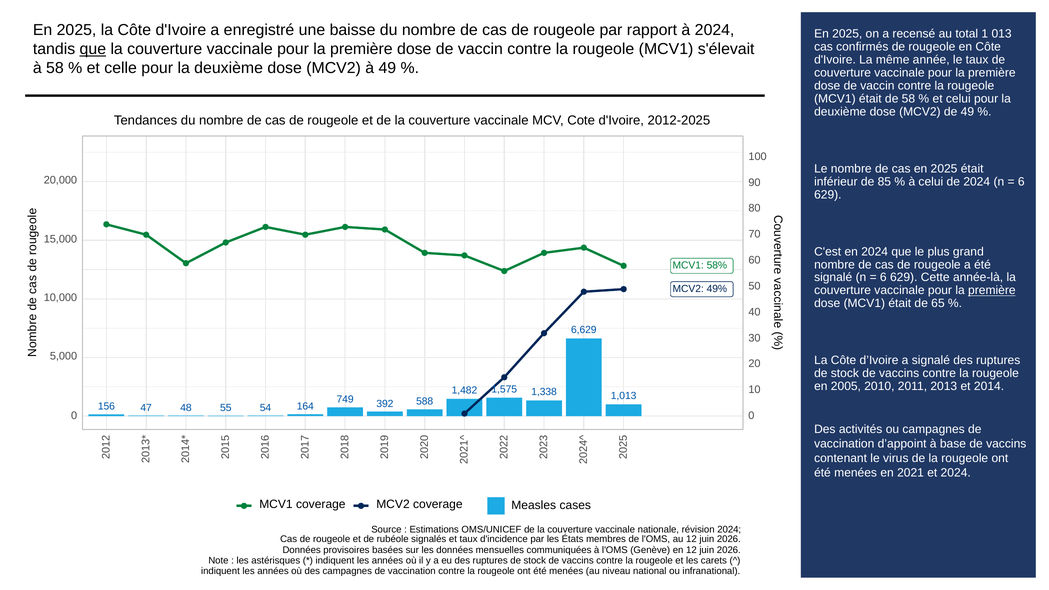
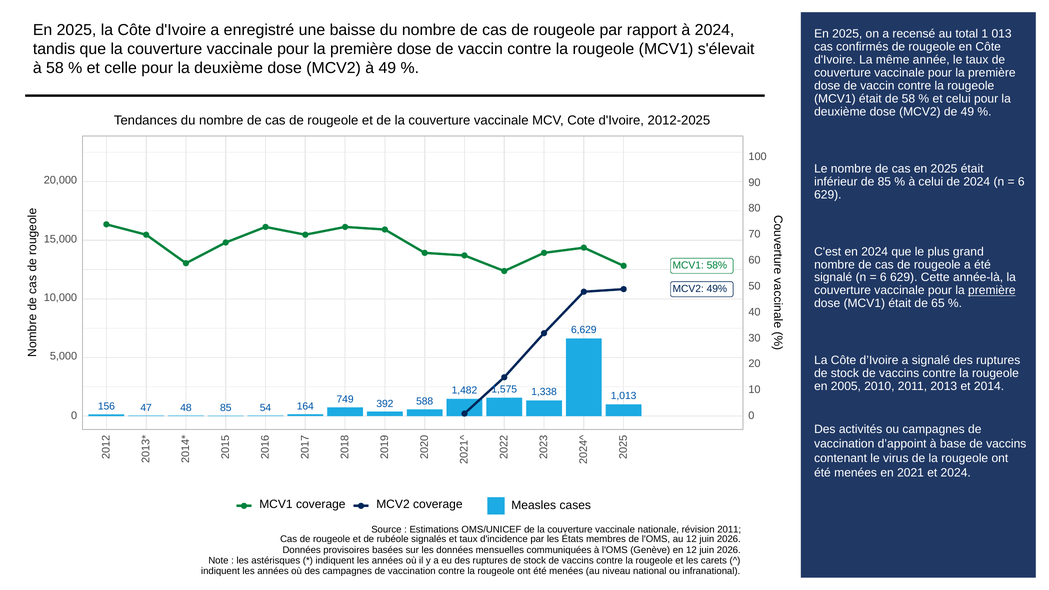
que underline: present -> none (93, 49)
48 55: 55 -> 85 (226, 408)
révision 2024: 2024 -> 2011 (729, 530)
